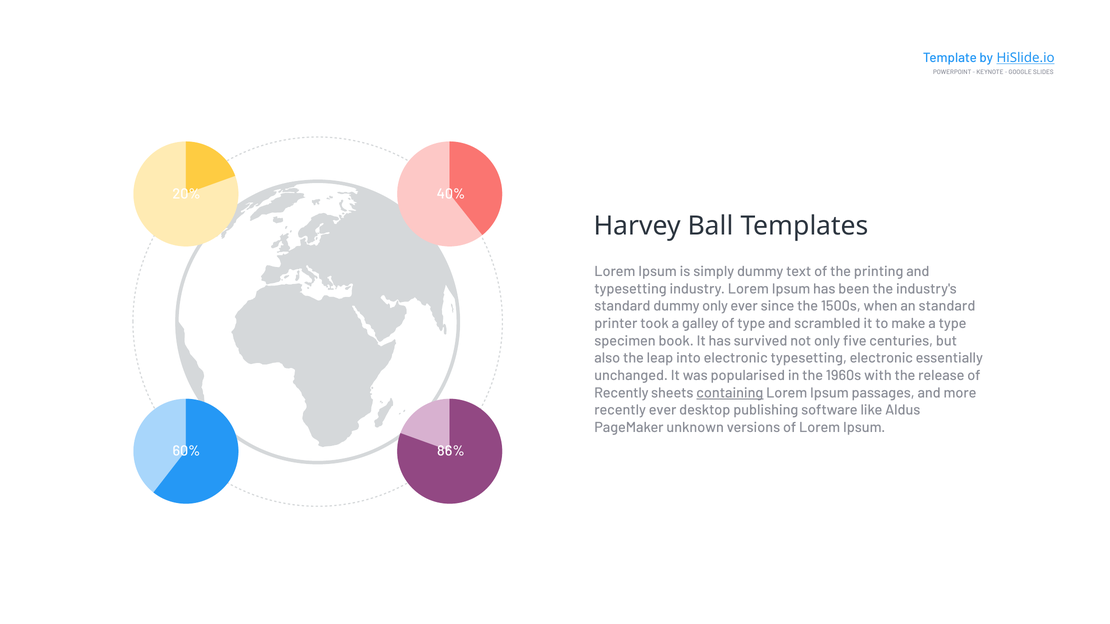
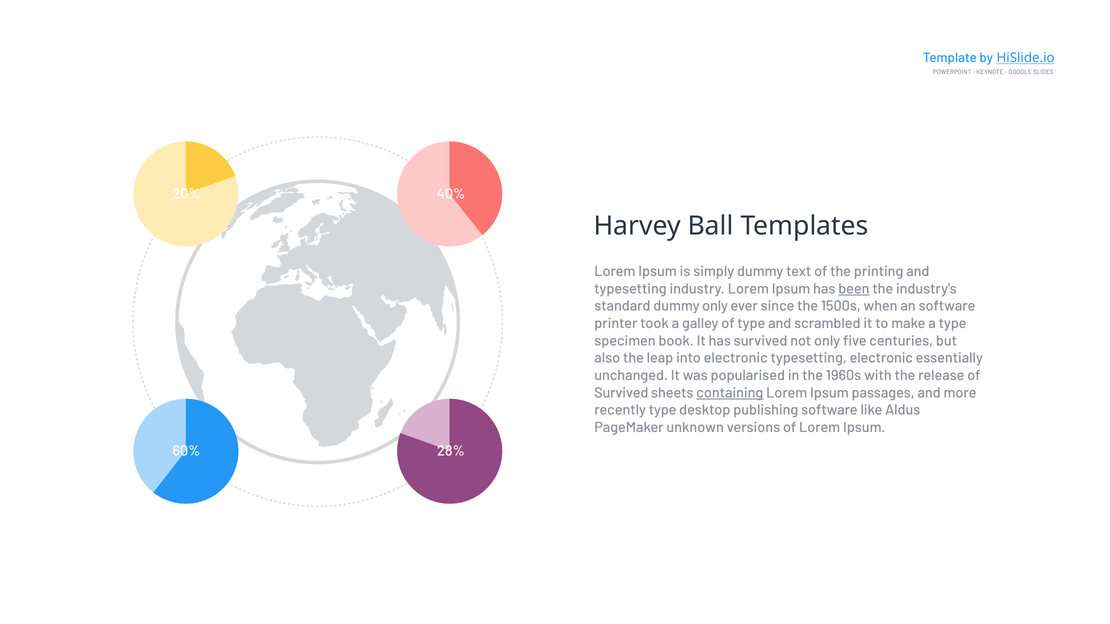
been underline: none -> present (854, 289)
an standard: standard -> software (947, 306)
Recently: Recently -> Survived (621, 393)
recently ever: ever -> type (663, 410)
86%: 86% -> 28% (451, 451)
